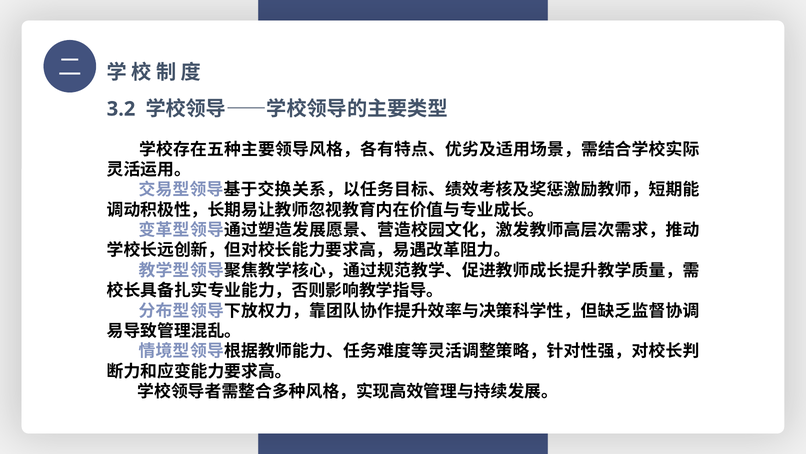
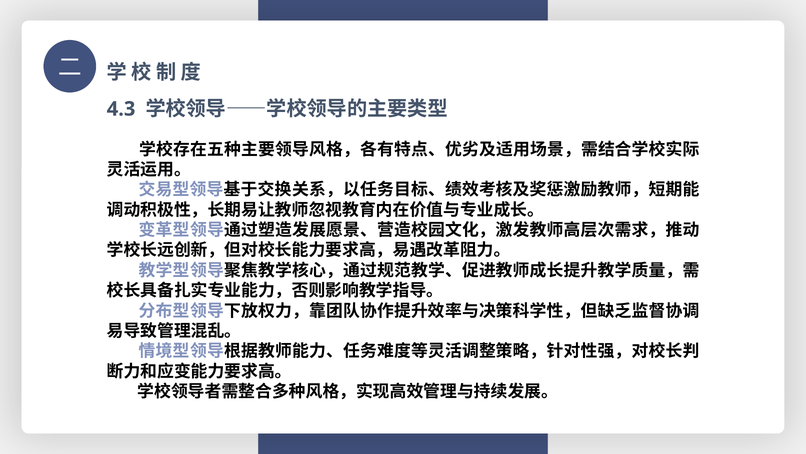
3.2: 3.2 -> 4.3 (121, 109)
